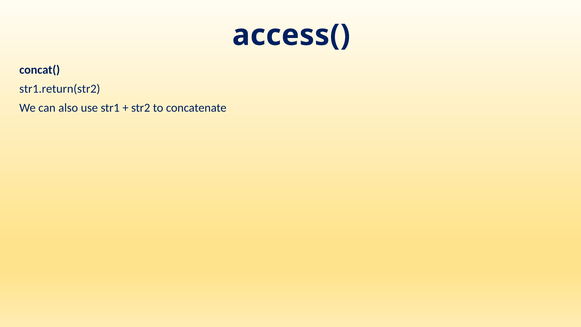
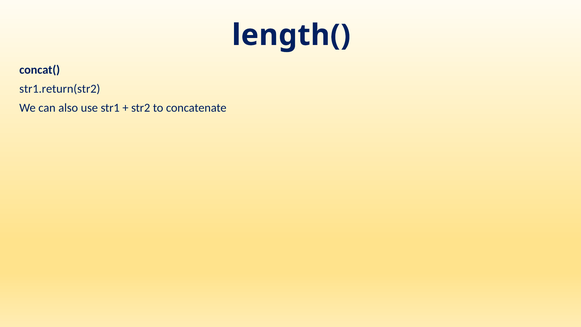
access(: access( -> length( (291, 35)
